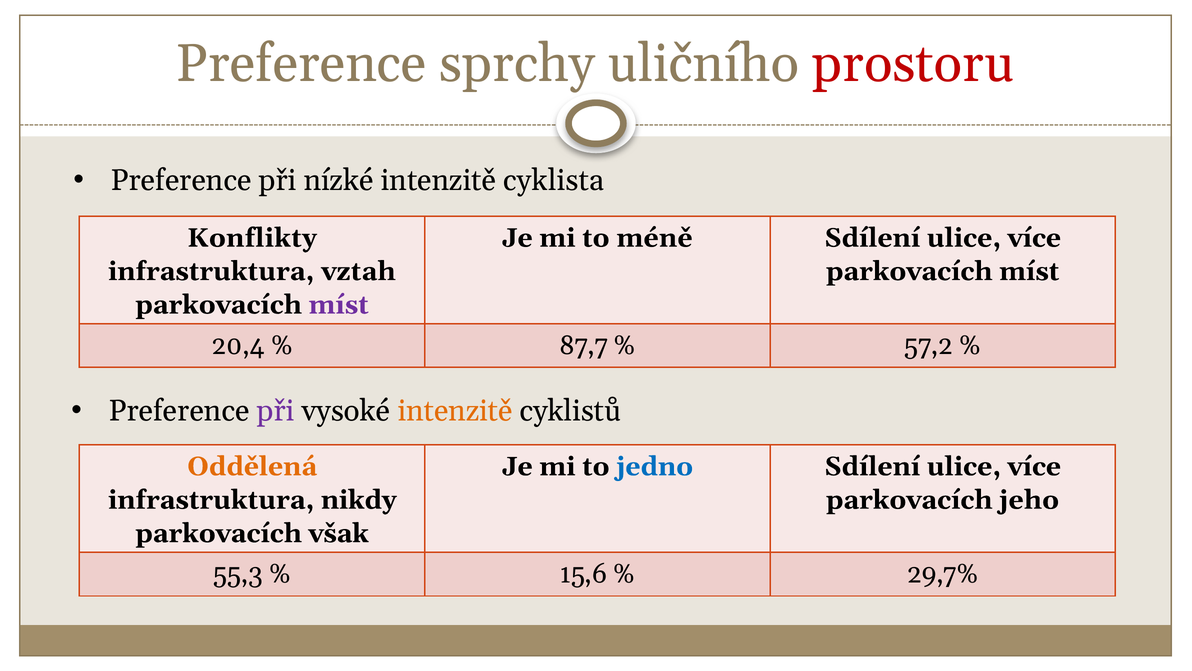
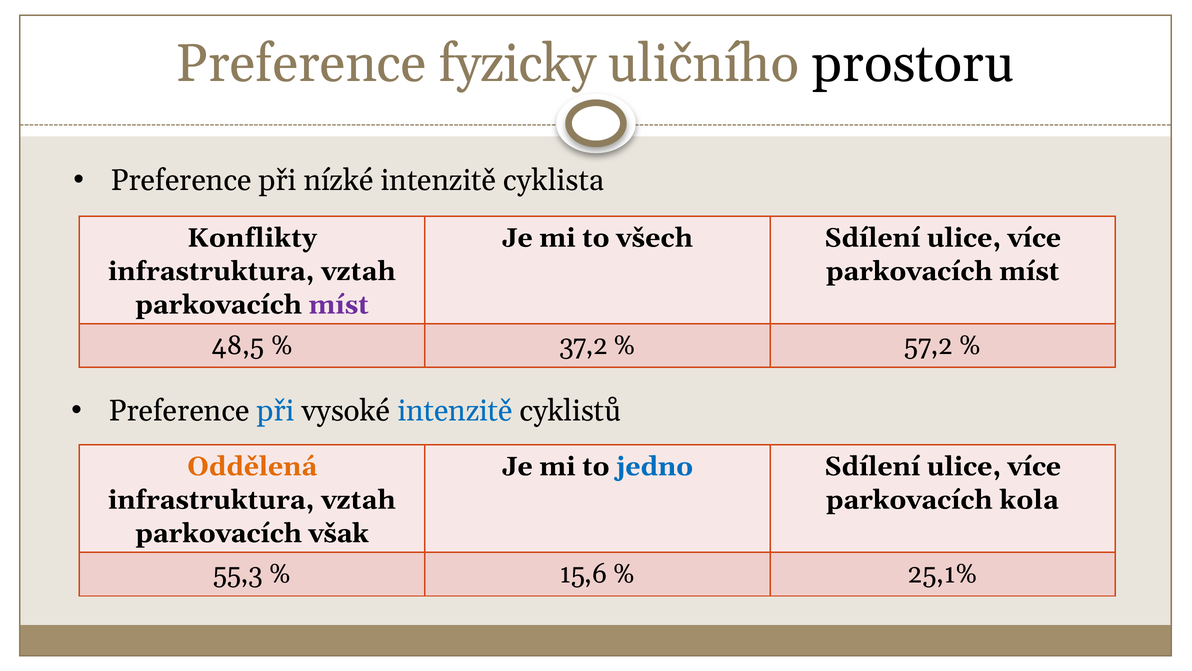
sprchy: sprchy -> fyzicky (517, 64)
prostoru colour: red -> black (913, 64)
méně: méně -> všech (655, 238)
20,4: 20,4 -> 48,5 (238, 345)
87,7: 87,7 -> 37,2 (584, 345)
při colour: purple -> blue (276, 411)
intenzitě colour: orange -> blue (455, 411)
nikdy: nikdy -> vztah (358, 500)
jeho: jeho -> kola (1029, 500)
29,7%: 29,7% -> 25,1% (943, 573)
